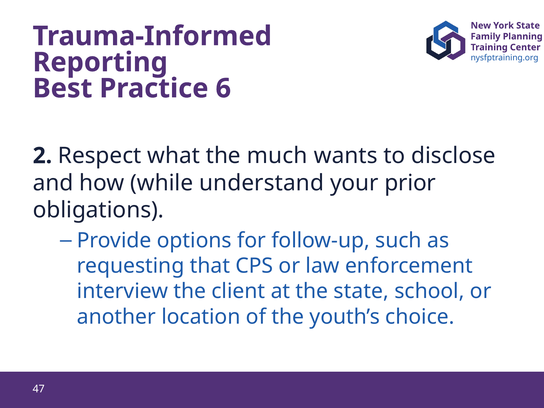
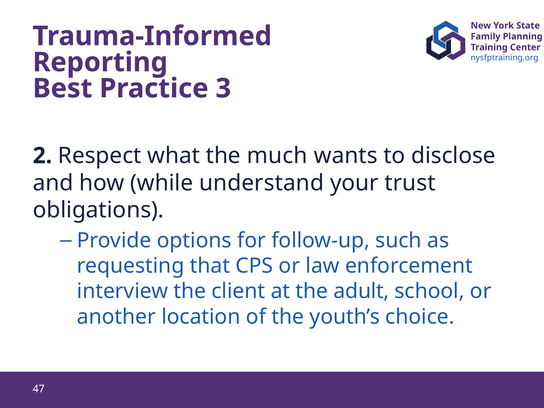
6: 6 -> 3 (223, 88)
prior: prior -> trust (410, 183)
the state: state -> adult (361, 291)
